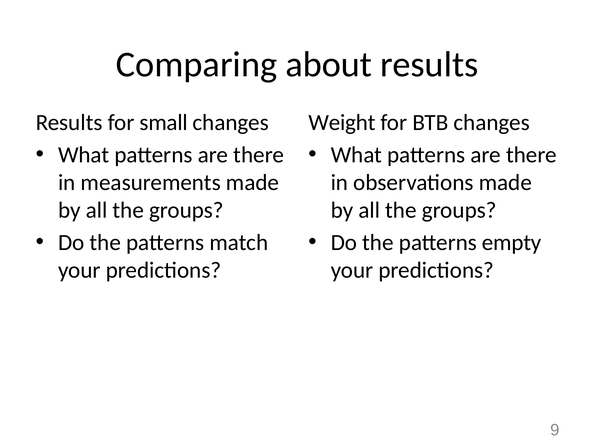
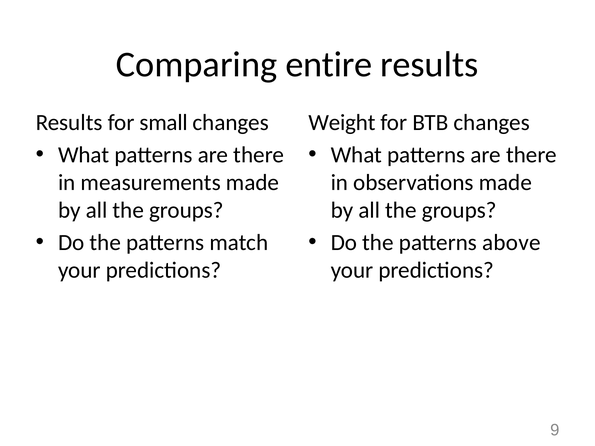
about: about -> entire (329, 65)
empty: empty -> above (511, 243)
